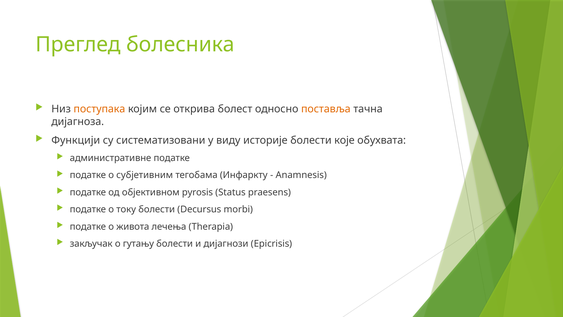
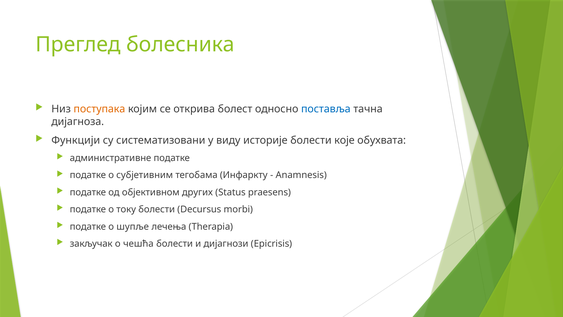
поставља colour: orange -> blue (326, 109)
pyrosis: pyrosis -> других (197, 192)
живота: живота -> шупље (133, 226)
гутању: гутању -> чешћа (138, 244)
